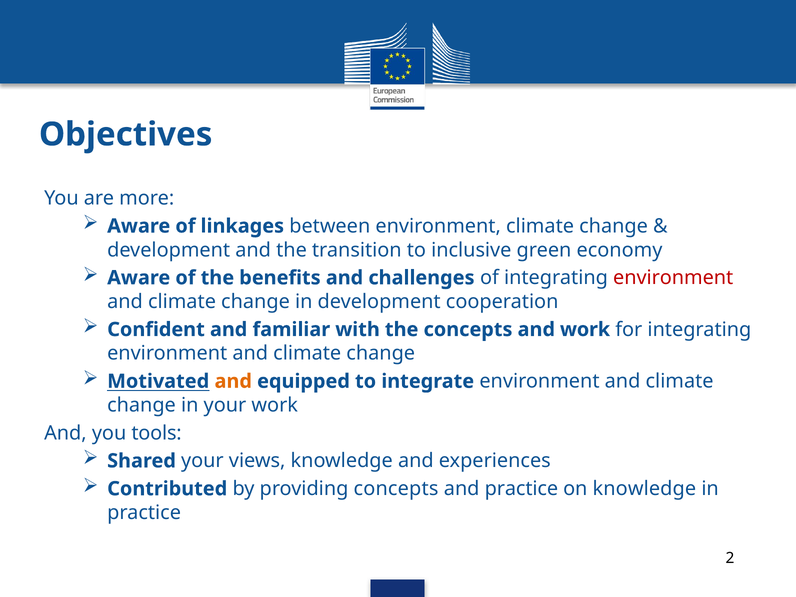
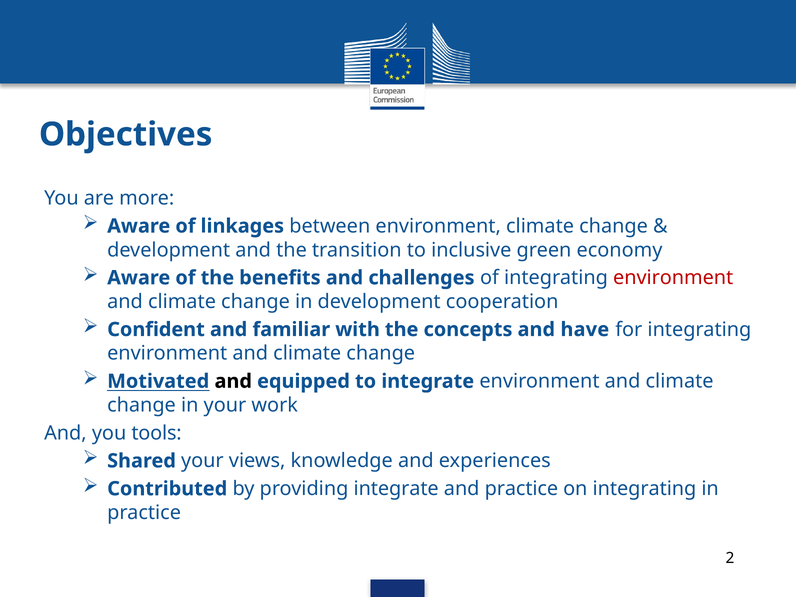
and work: work -> have (585, 330)
and colour: orange -> black (233, 381)
providing concepts: concepts -> integrate (396, 489)
on knowledge: knowledge -> integrating (644, 489)
